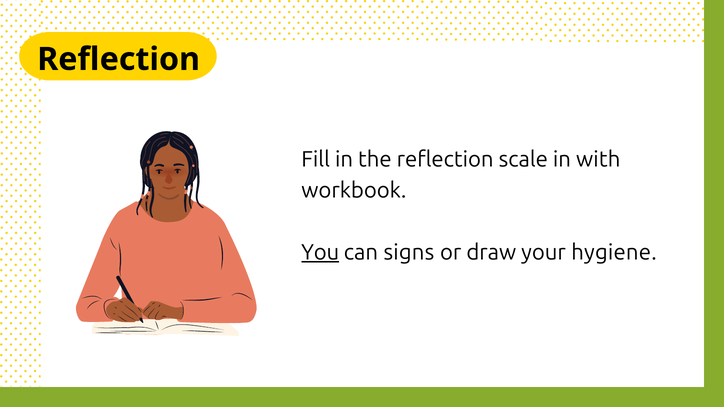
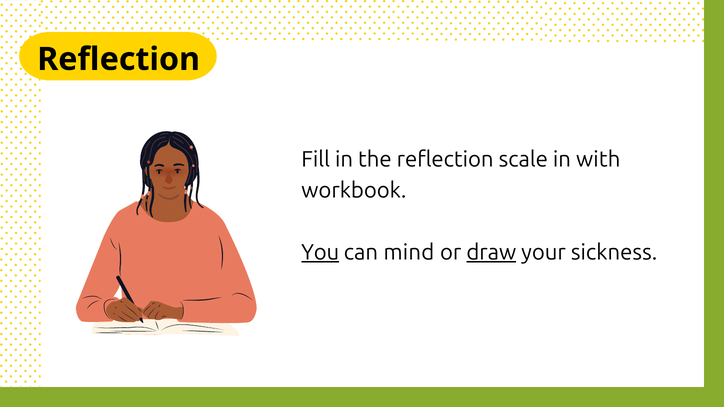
signs: signs -> mind (409, 252)
draw underline: none -> present (491, 252)
hygiene: hygiene -> sickness (614, 252)
